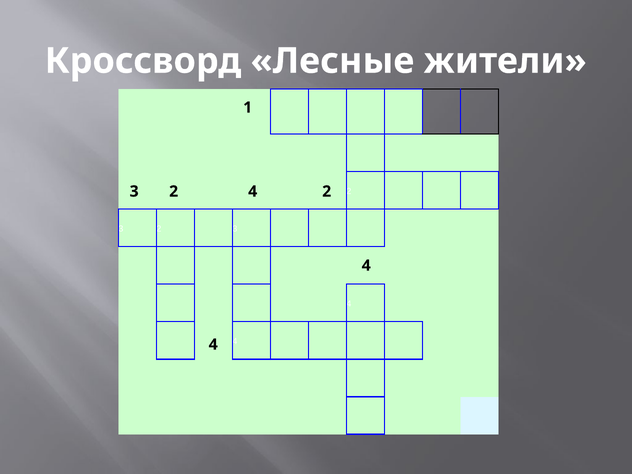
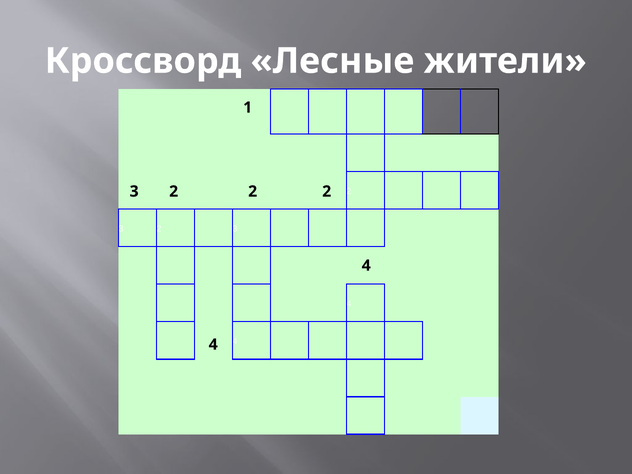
2 4: 4 -> 2 (253, 191)
